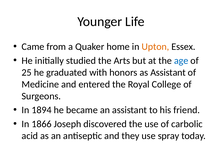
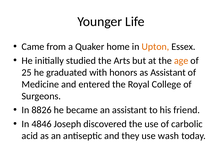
age colour: blue -> orange (181, 60)
1894: 1894 -> 8826 (42, 110)
1866: 1866 -> 4846 (42, 124)
spray: spray -> wash (168, 135)
